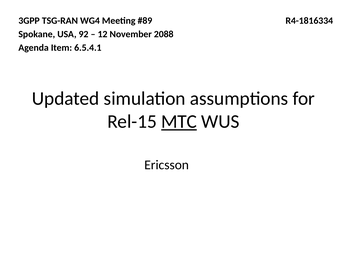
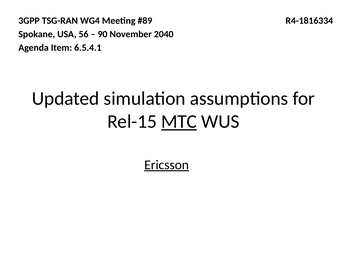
92: 92 -> 56 (84, 34)
12: 12 -> 90 (103, 34)
2088: 2088 -> 2040 (164, 34)
Ericsson underline: none -> present (167, 165)
